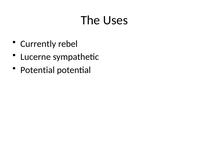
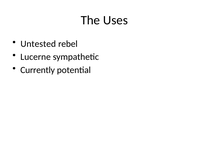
Currently: Currently -> Untested (38, 44)
Potential: Potential -> Currently (38, 70)
